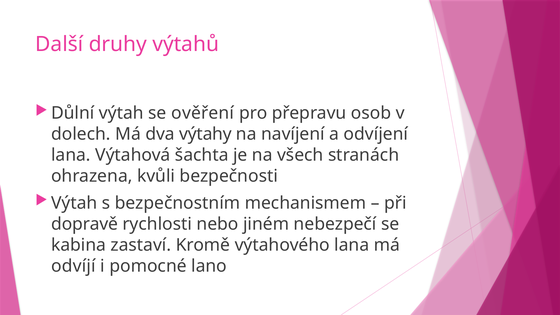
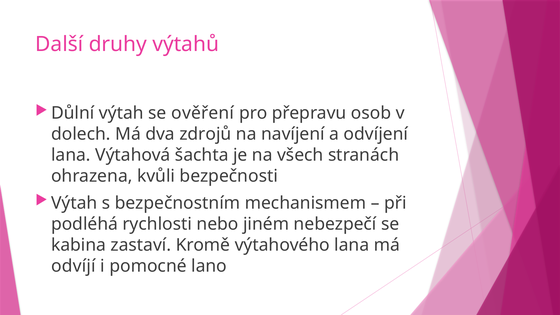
výtahy: výtahy -> zdrojů (205, 134)
dopravě: dopravě -> podléhá (84, 224)
